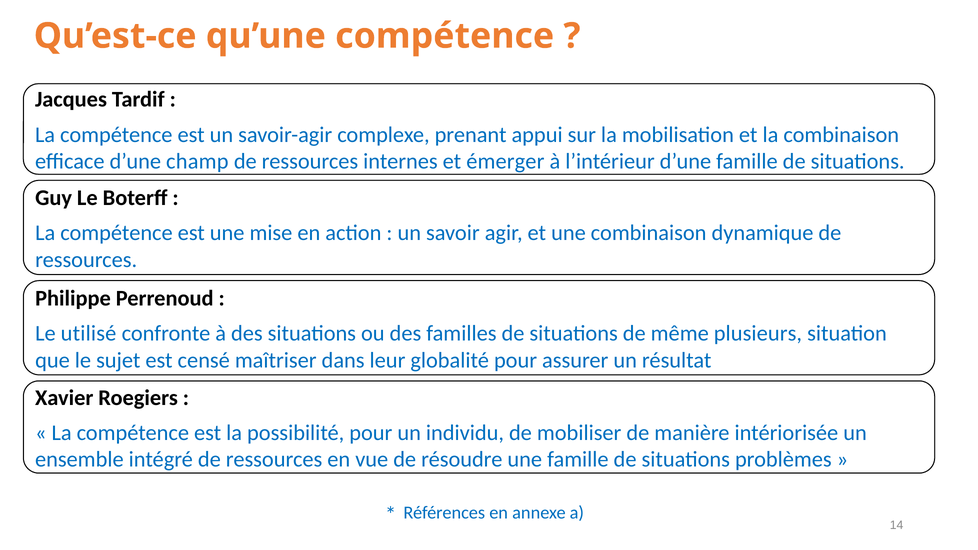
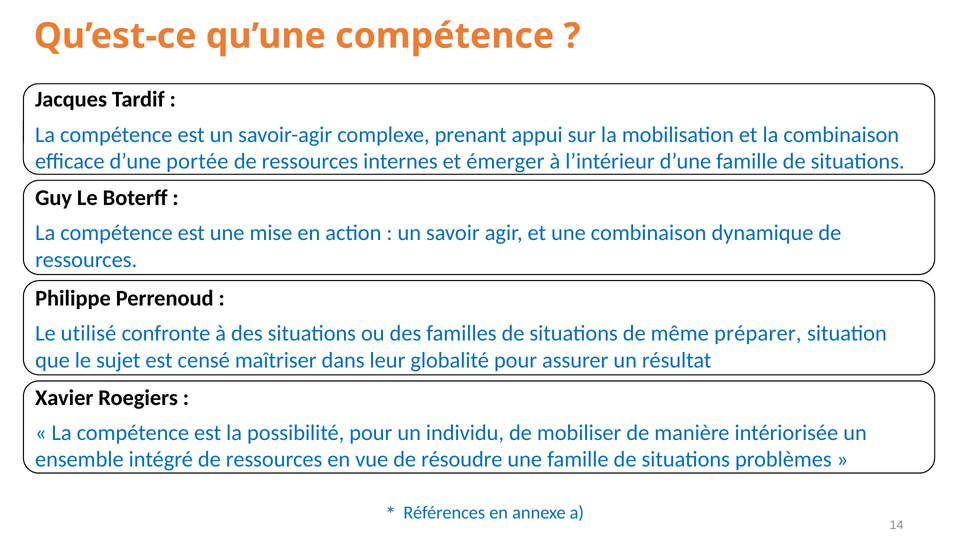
champ: champ -> portée (197, 162)
plusieurs: plusieurs -> préparer (758, 333)
